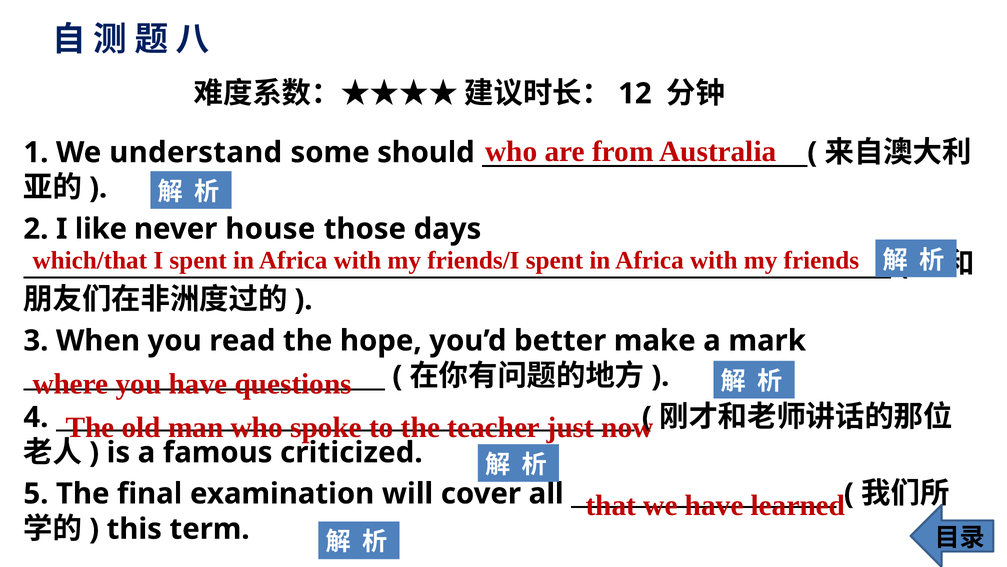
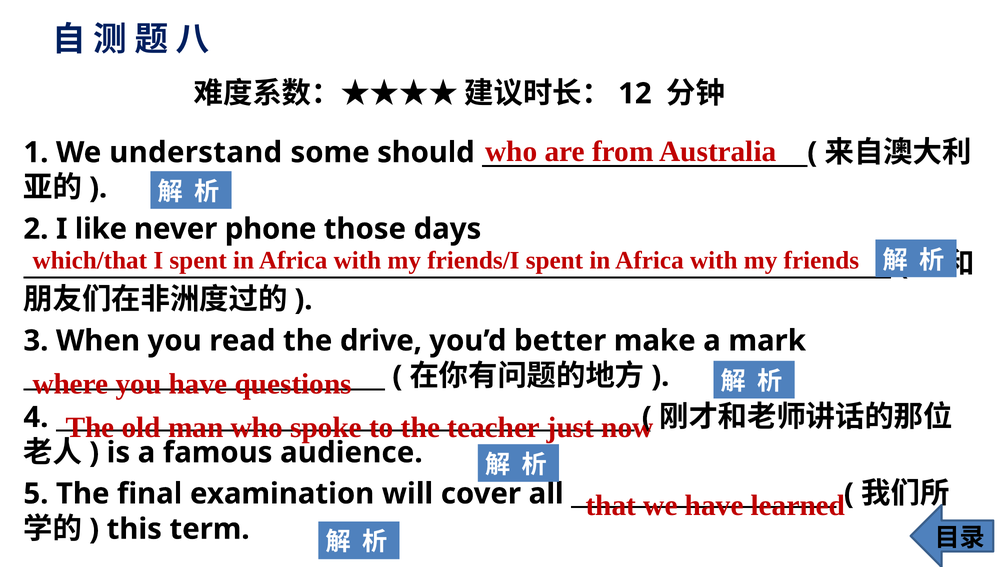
house: house -> phone (271, 229)
hope: hope -> drive (381, 340)
criticized: criticized -> audience (351, 452)
